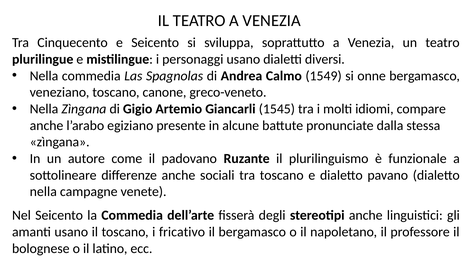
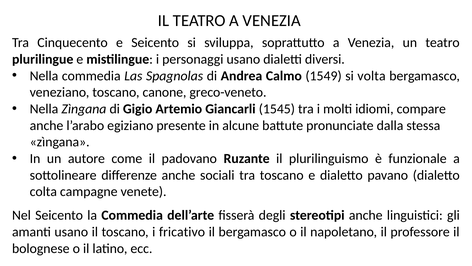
onne: onne -> volta (372, 76)
nella: nella -> colta (43, 191)
